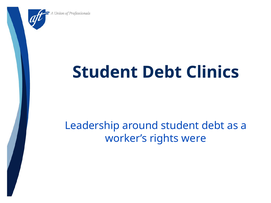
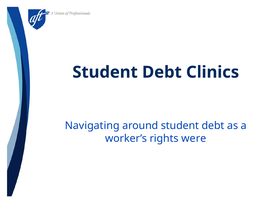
Leadership: Leadership -> Navigating (92, 126)
